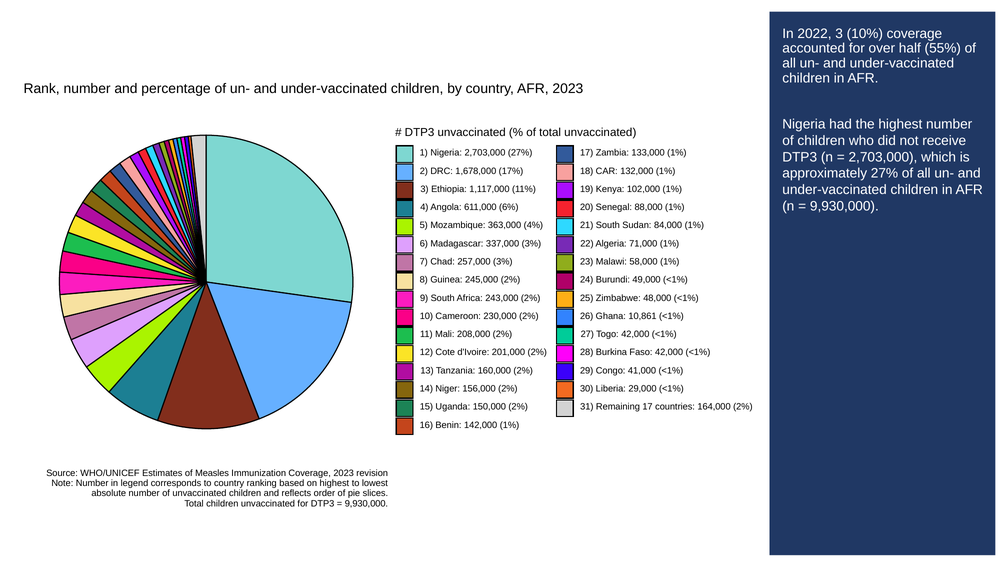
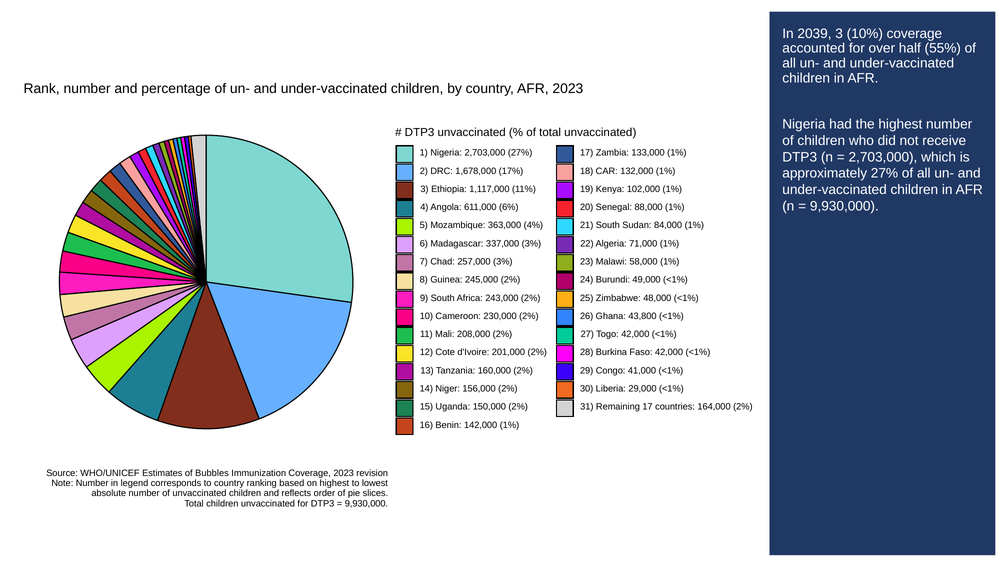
2022: 2022 -> 2039 (815, 34)
10,861: 10,861 -> 43,800 (642, 316)
Measles: Measles -> Bubbles (212, 473)
